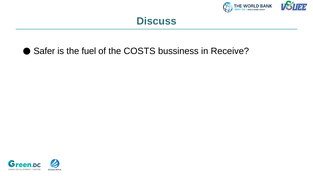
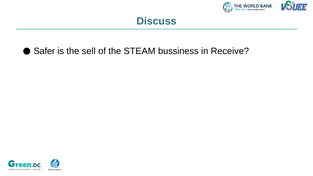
fuel: fuel -> sell (89, 51)
COSTS: COSTS -> STEAM (140, 51)
